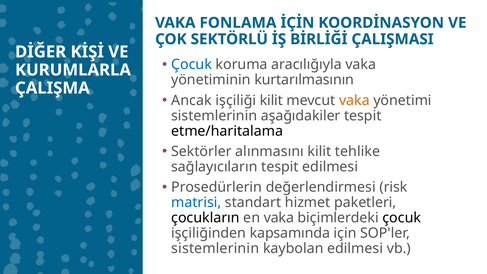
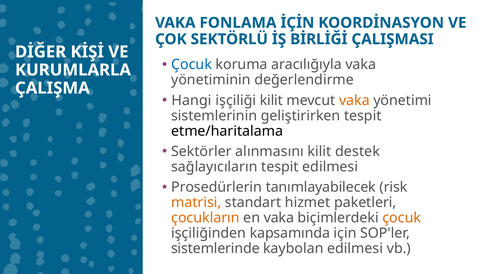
kurtarılmasının: kurtarılmasının -> değerlendirme (304, 80)
Ancak: Ancak -> Hangi (192, 100)
aşağıdakiler: aşağıdakiler -> geliştirirken (301, 116)
tehlike: tehlike -> destek (358, 151)
değerlendirmesi: değerlendirmesi -> tanımlayabilecek (321, 187)
matrisi colour: blue -> orange (196, 203)
çocukların colour: black -> orange (205, 218)
çocuk colour: black -> orange (402, 218)
sistemlerinin: sistemlerinin -> sistemlerinde (215, 249)
